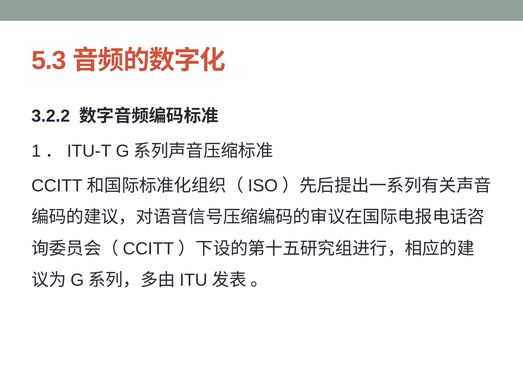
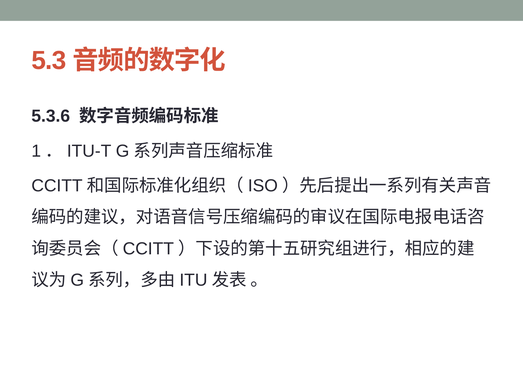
3.2.2: 3.2.2 -> 5.3.6 (51, 116)
